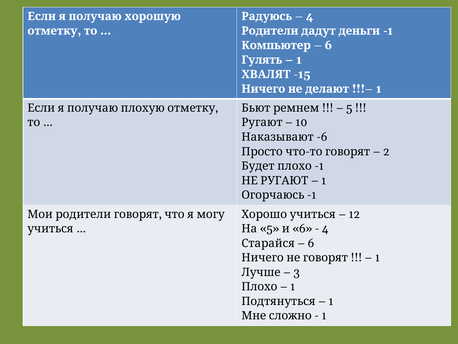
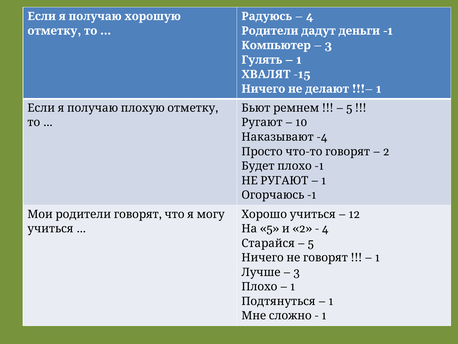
6: 6 -> 3 (328, 45)
-6: -6 -> -4 (322, 137)
5 6: 6 -> 2 (302, 228)
6: 6 -> 5 (311, 243)
